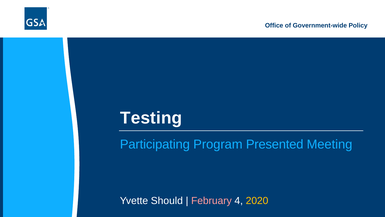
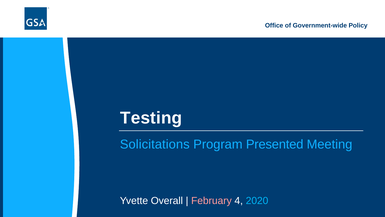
Participating: Participating -> Solicitations (155, 144)
Should: Should -> Overall (167, 200)
2020 colour: yellow -> light blue (257, 200)
